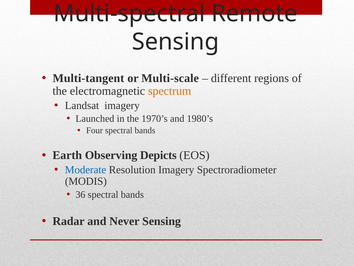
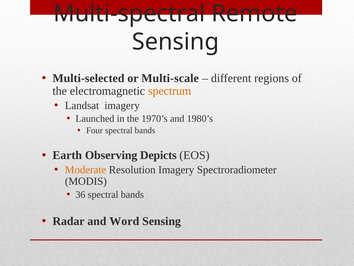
Multi-tangent: Multi-tangent -> Multi-selected (88, 78)
Moderate colour: blue -> orange (86, 169)
Never: Never -> Word (124, 221)
